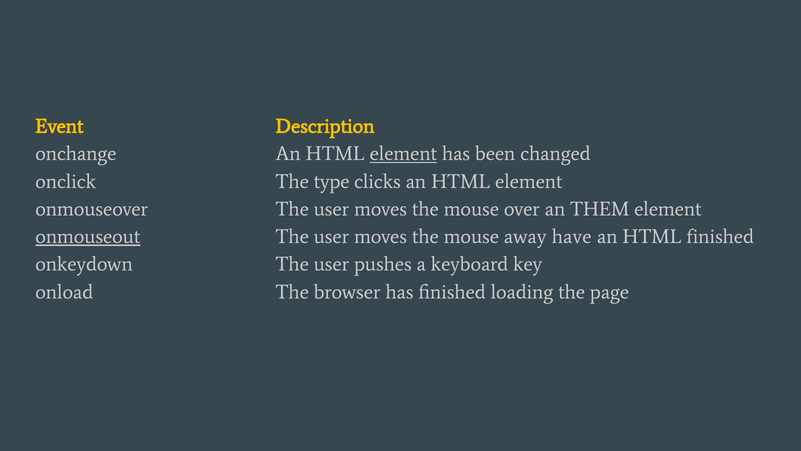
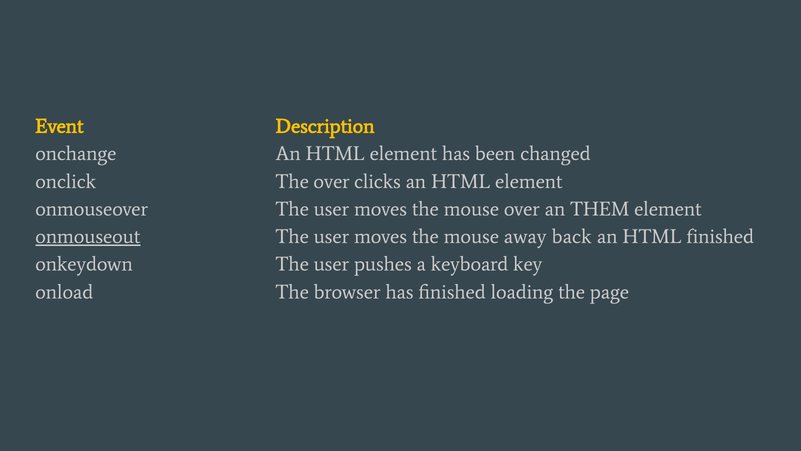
element underline: present -> none (403, 154)
The type: type -> over (332, 181)
have: have -> back (572, 236)
